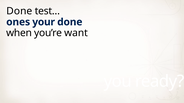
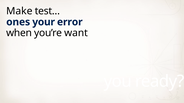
Done: Done -> Make (19, 11)
your done: done -> error (70, 22)
